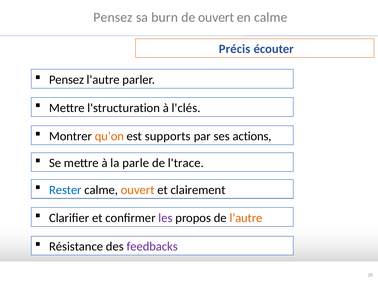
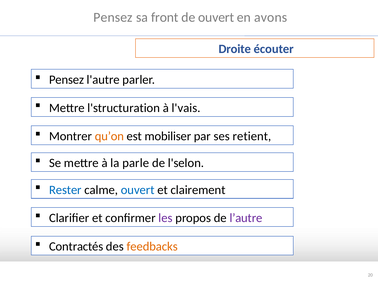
burn: burn -> front (165, 17)
en calme: calme -> avons (271, 17)
Précis: Précis -> Droite (235, 49)
l'clés: l'clés -> l'vais (186, 108)
supports: supports -> mobiliser (168, 136)
actions: actions -> retient (252, 136)
l'trace: l'trace -> l'selon (186, 163)
ouvert colour: orange -> blue (138, 190)
l’autre colour: orange -> purple (246, 218)
Résistance: Résistance -> Contractés (76, 246)
feedbacks colour: purple -> orange (152, 246)
